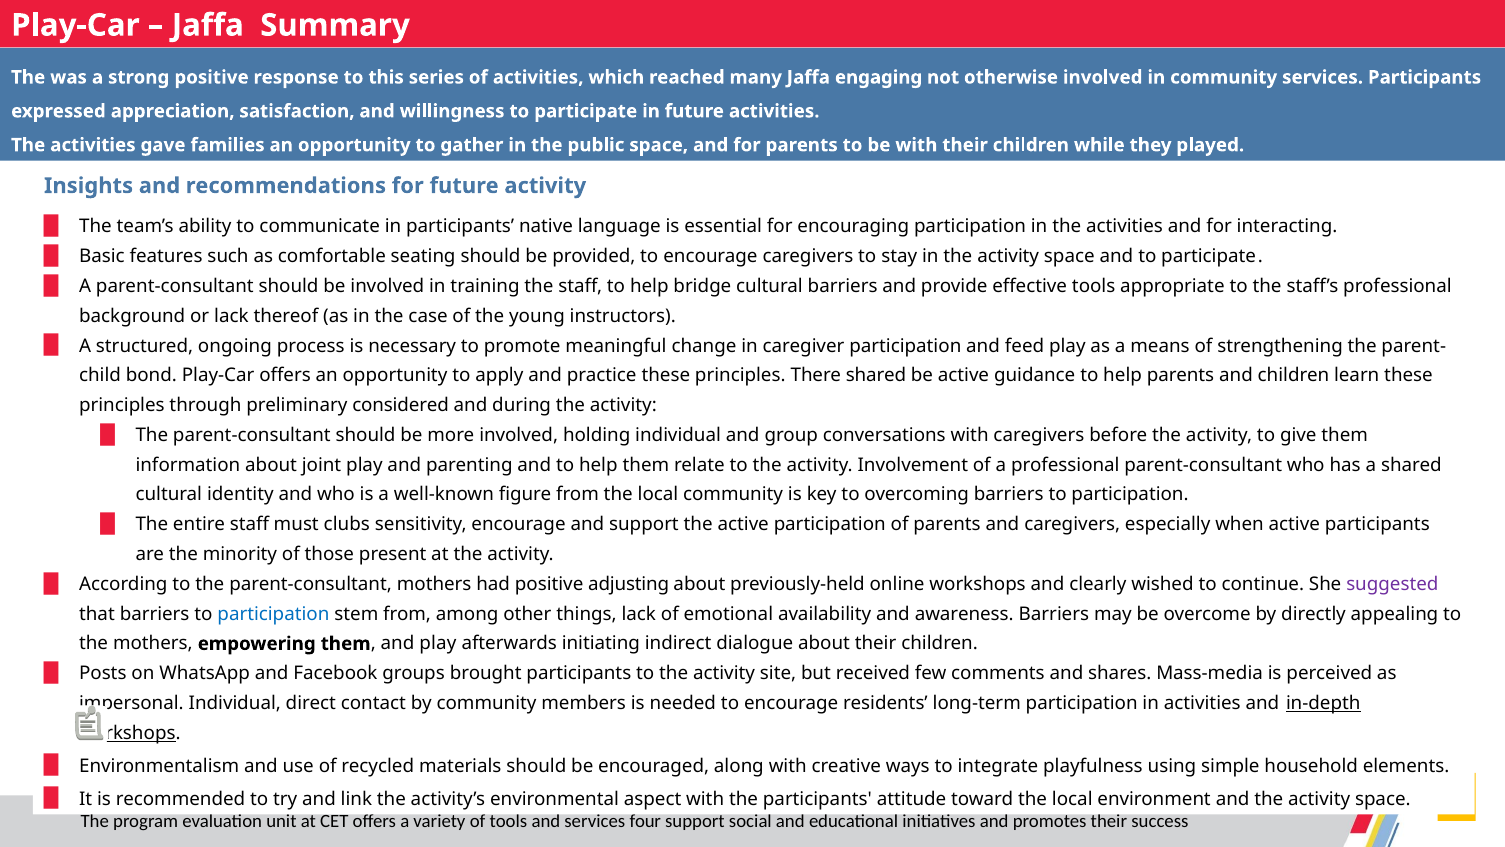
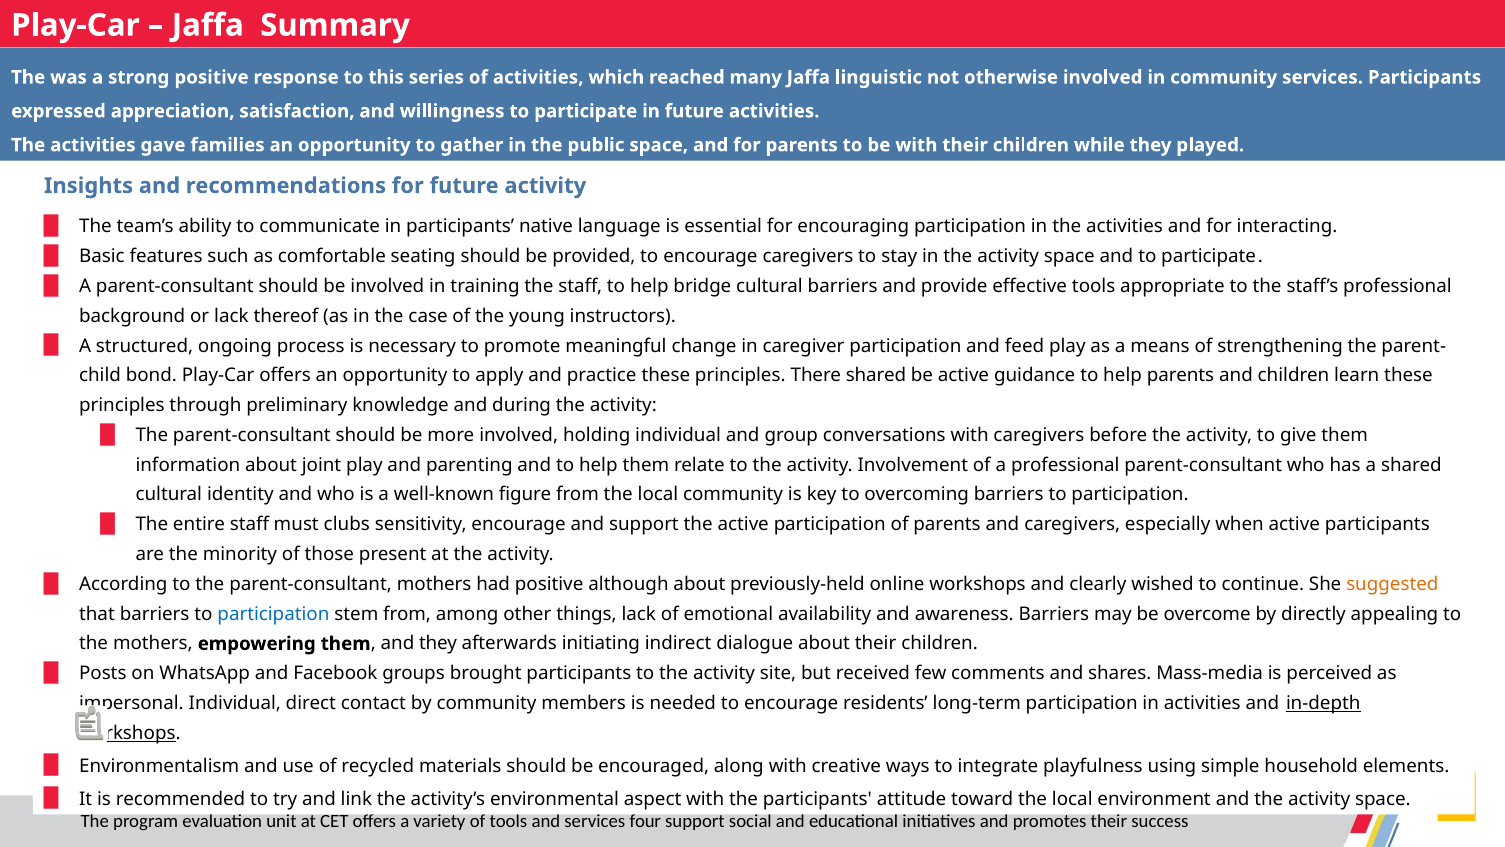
engaging: engaging -> linguistic (878, 77)
considered: considered -> knowledge (401, 405)
adjusting: adjusting -> although (629, 584)
suggested colour: purple -> orange (1392, 584)
and play: play -> they (438, 643)
